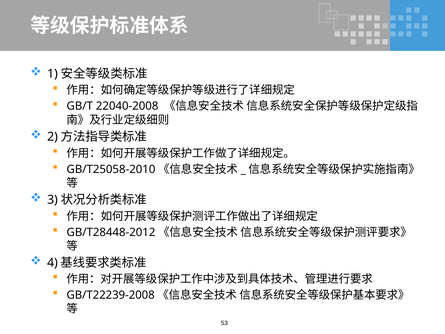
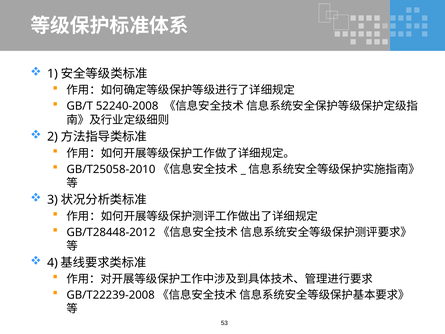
22040-2008: 22040-2008 -> 52240-2008 (127, 106)
